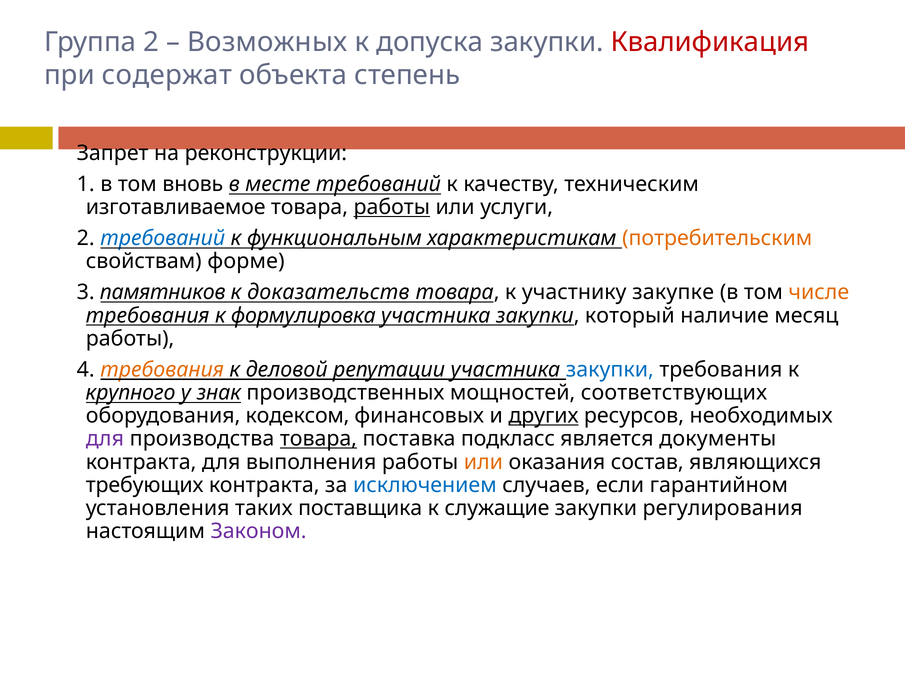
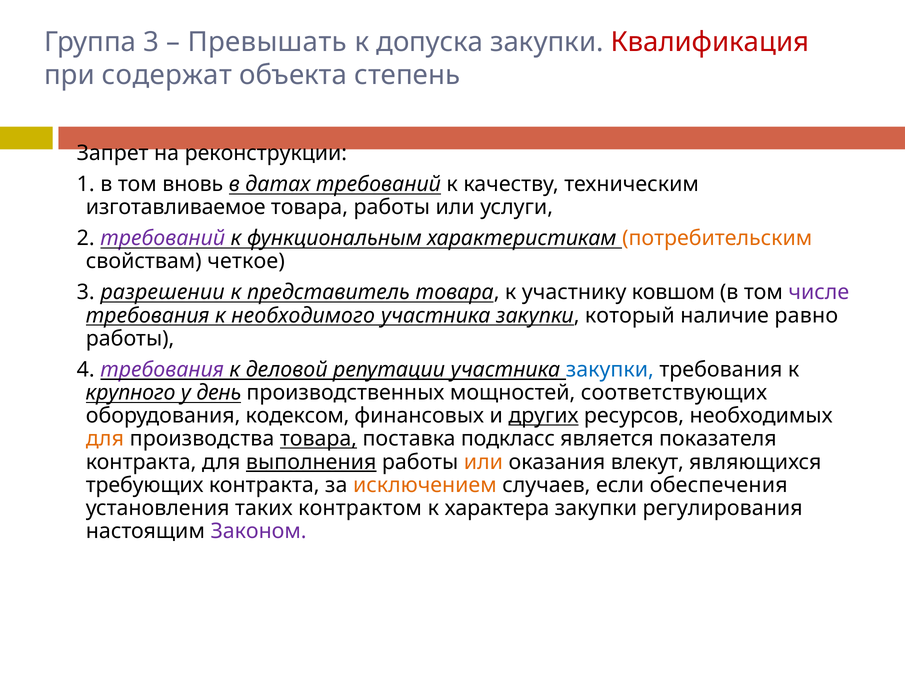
Группа 2: 2 -> 3 (151, 42)
Возможных: Возможных -> Превышать (267, 42)
месте: месте -> датах (278, 184)
работы underline: present -> none (392, 207)
требований colour: blue -> purple (163, 238)
форме: форме -> четкое (246, 261)
памятников: памятников -> разрешении (163, 292)
доказательств: доказательств -> представитель (329, 292)
закупке: закупке -> ковшом (673, 292)
числе colour: orange -> purple (819, 292)
формулировка: формулировка -> необходимого (303, 315)
месяц: месяц -> равно (806, 315)
требования colour: orange -> purple (162, 369)
знак: знак -> день (219, 393)
для colour: purple -> orange (105, 439)
документы: документы -> показателя (718, 439)
выполнения underline: none -> present (311, 462)
состав: состав -> влекут (647, 462)
исключением colour: blue -> orange (425, 485)
гарантийном: гарантийном -> обеспечения (719, 485)
поставщика: поставщика -> контрактом (360, 508)
служащие: служащие -> характера (497, 508)
